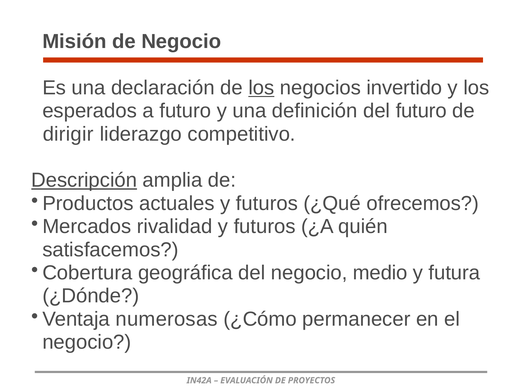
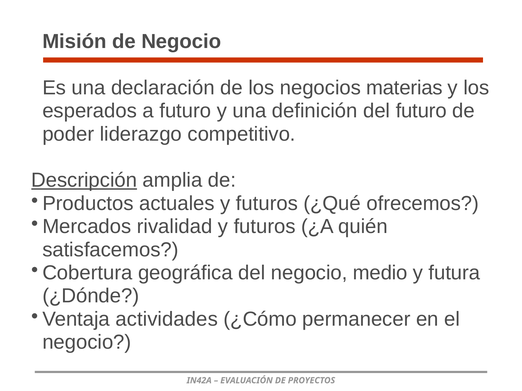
los underline: present -> none (261, 88)
invertido: invertido -> materias (404, 88)
dirigir: dirigir -> poder (68, 134)
numerosas: numerosas -> actividades (167, 319)
